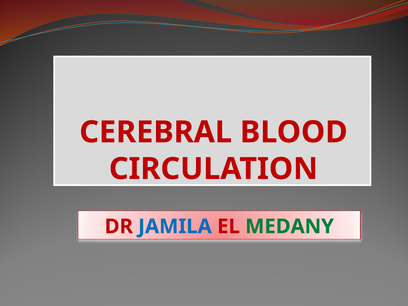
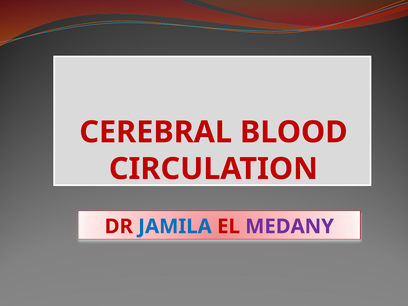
MEDANY colour: green -> purple (290, 226)
